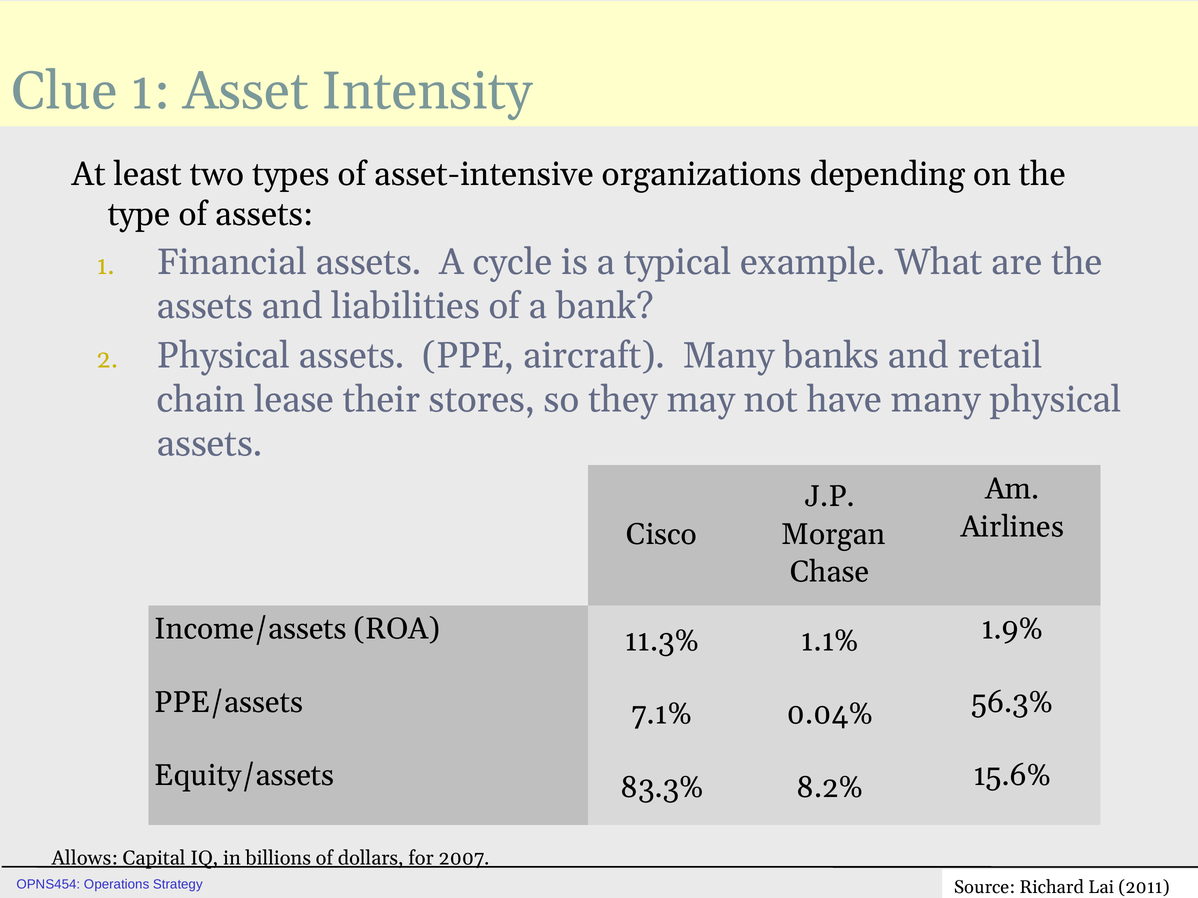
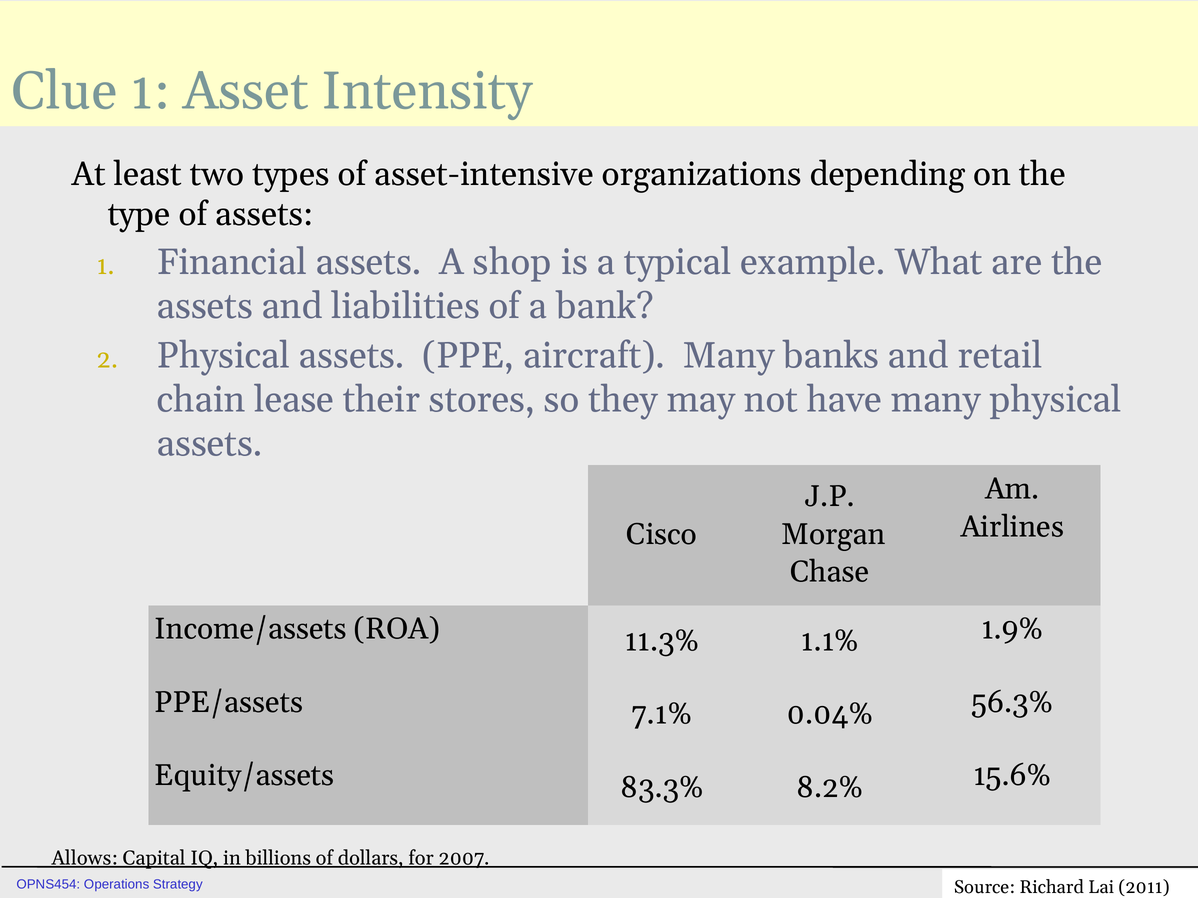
cycle: cycle -> shop (512, 262)
